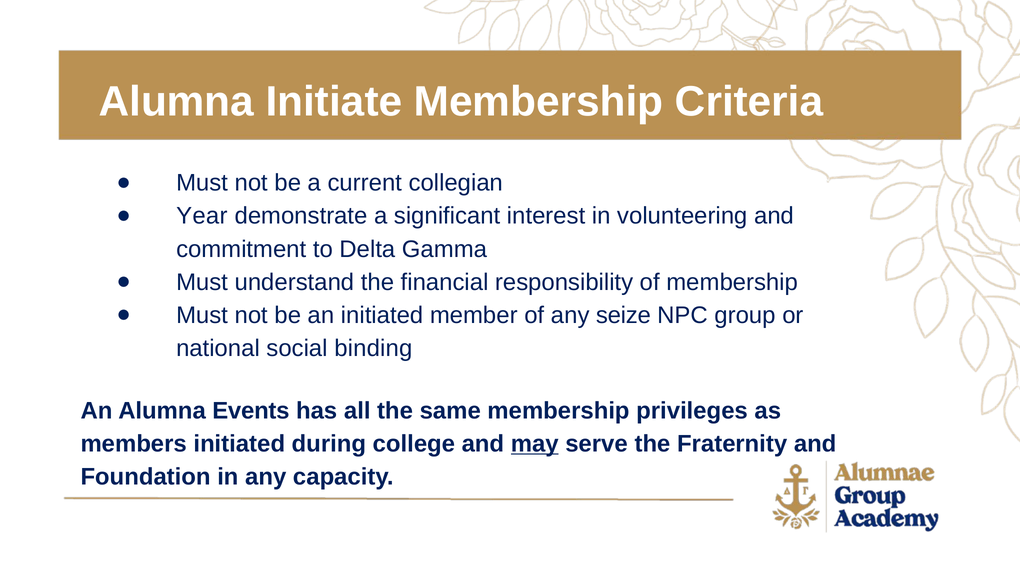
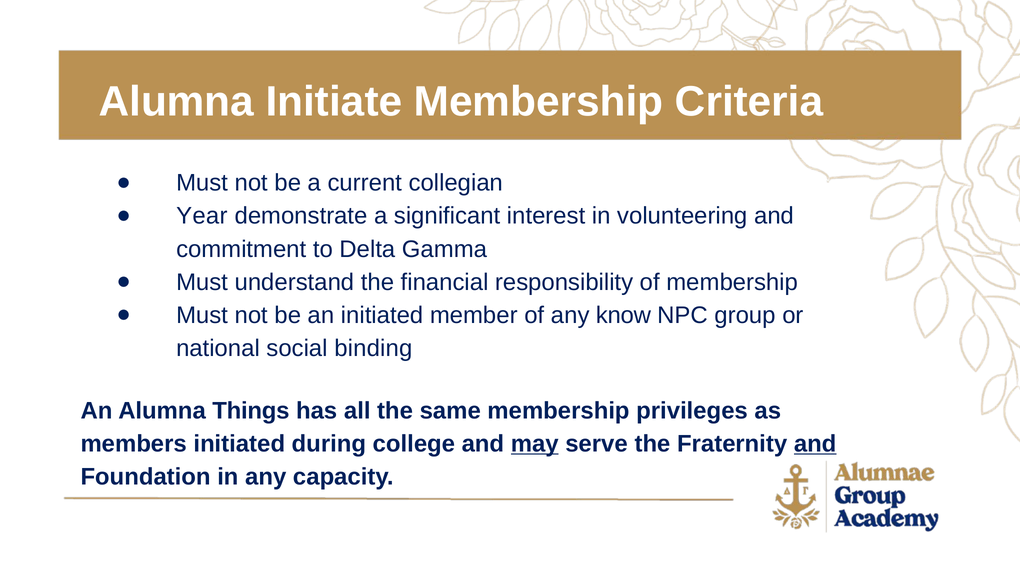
seize: seize -> know (623, 315)
Events: Events -> Things (251, 410)
and underline: none -> present (815, 443)
